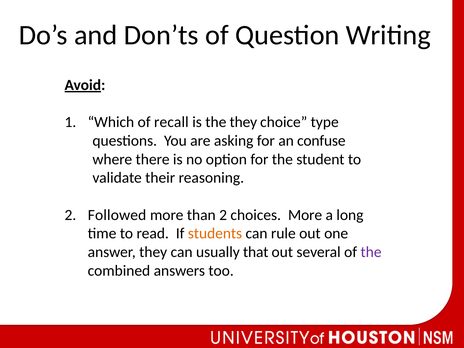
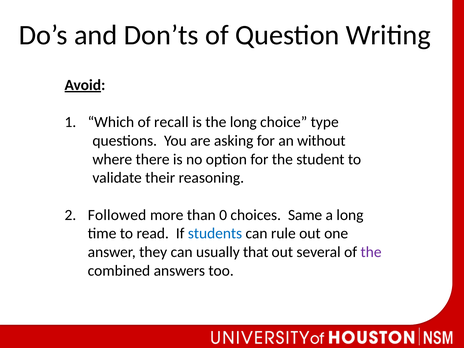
the they: they -> long (243, 122)
confuse: confuse -> without (321, 141)
than 2: 2 -> 0 (223, 215)
choices More: More -> Same (305, 215)
students colour: orange -> blue (215, 233)
